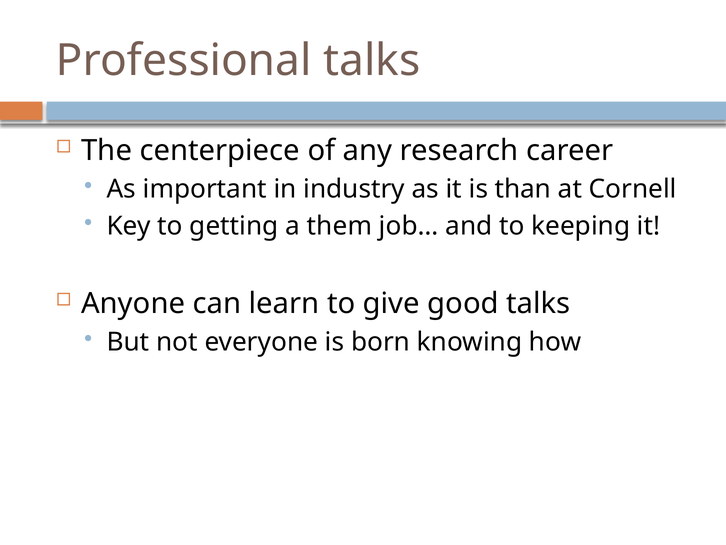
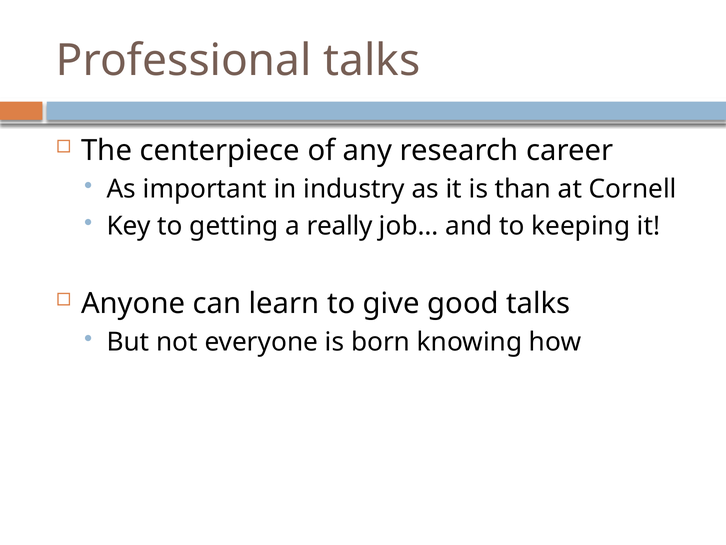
them: them -> really (340, 226)
